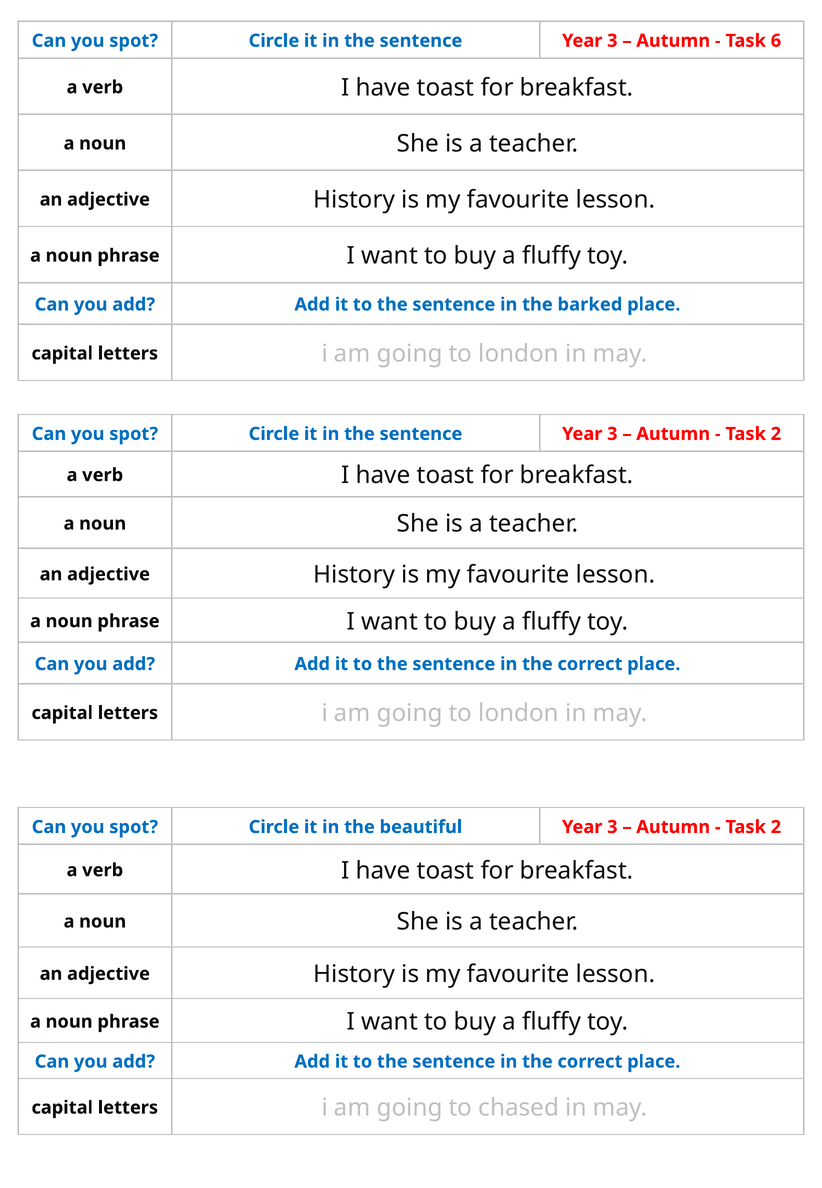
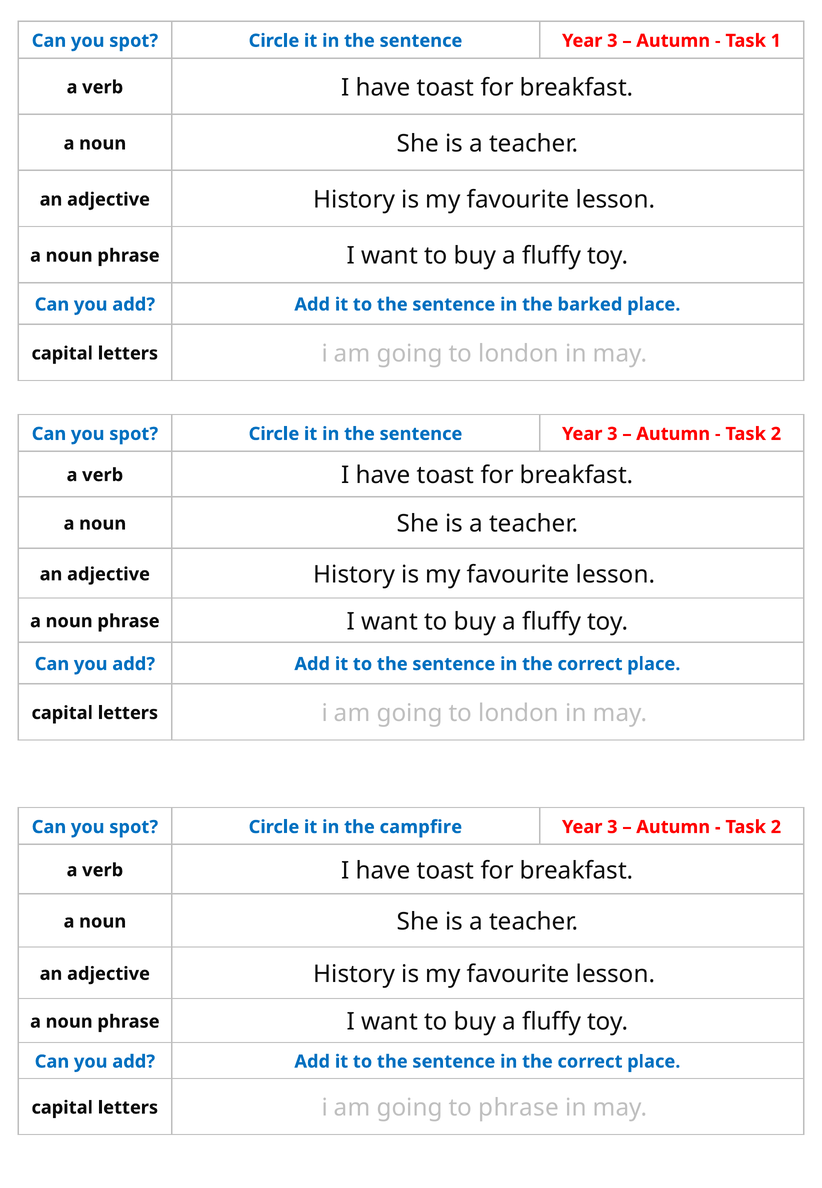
6: 6 -> 1 (776, 41)
beautiful: beautiful -> campfire (421, 827)
to chased: chased -> phrase (519, 1107)
